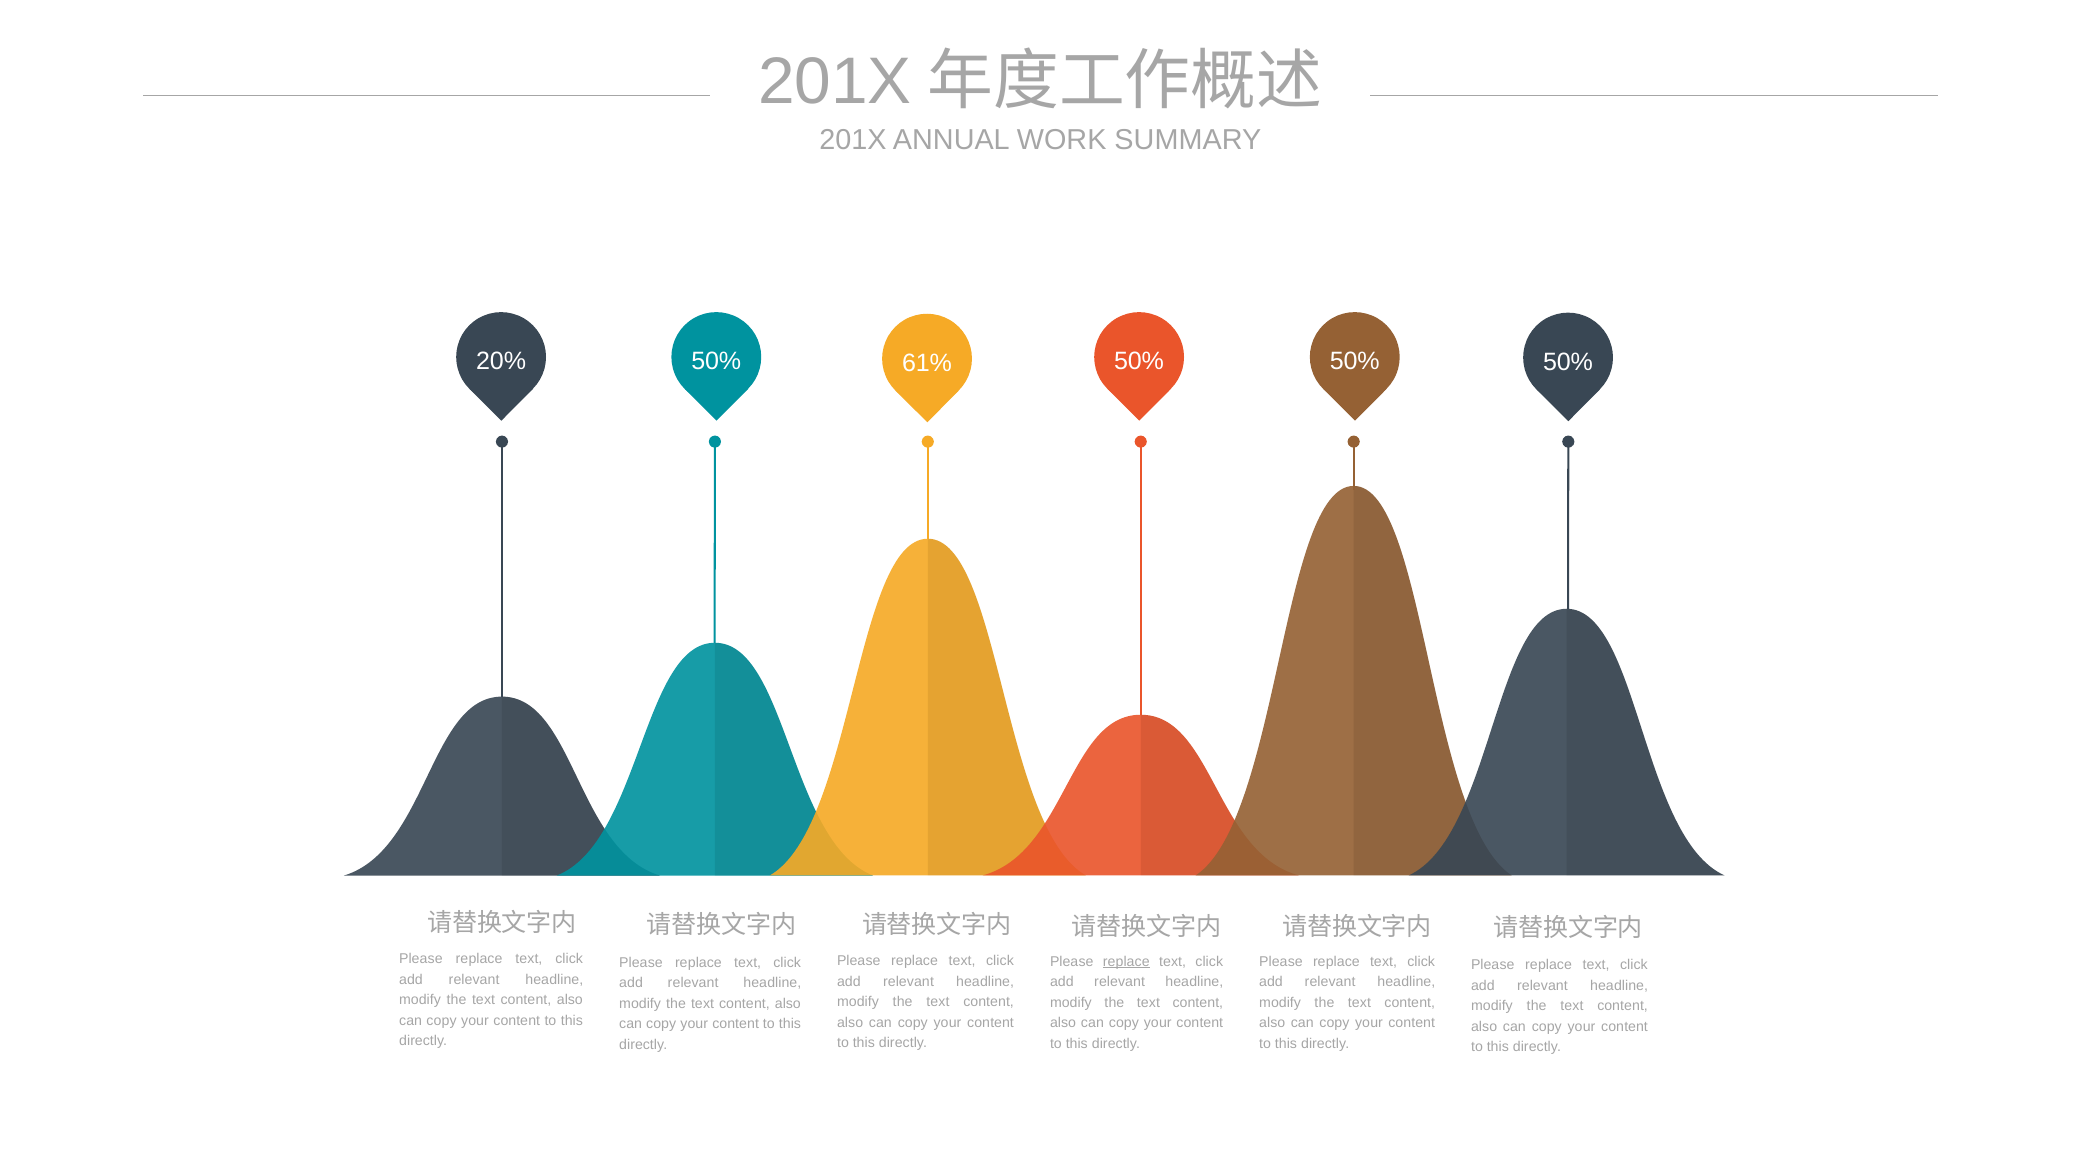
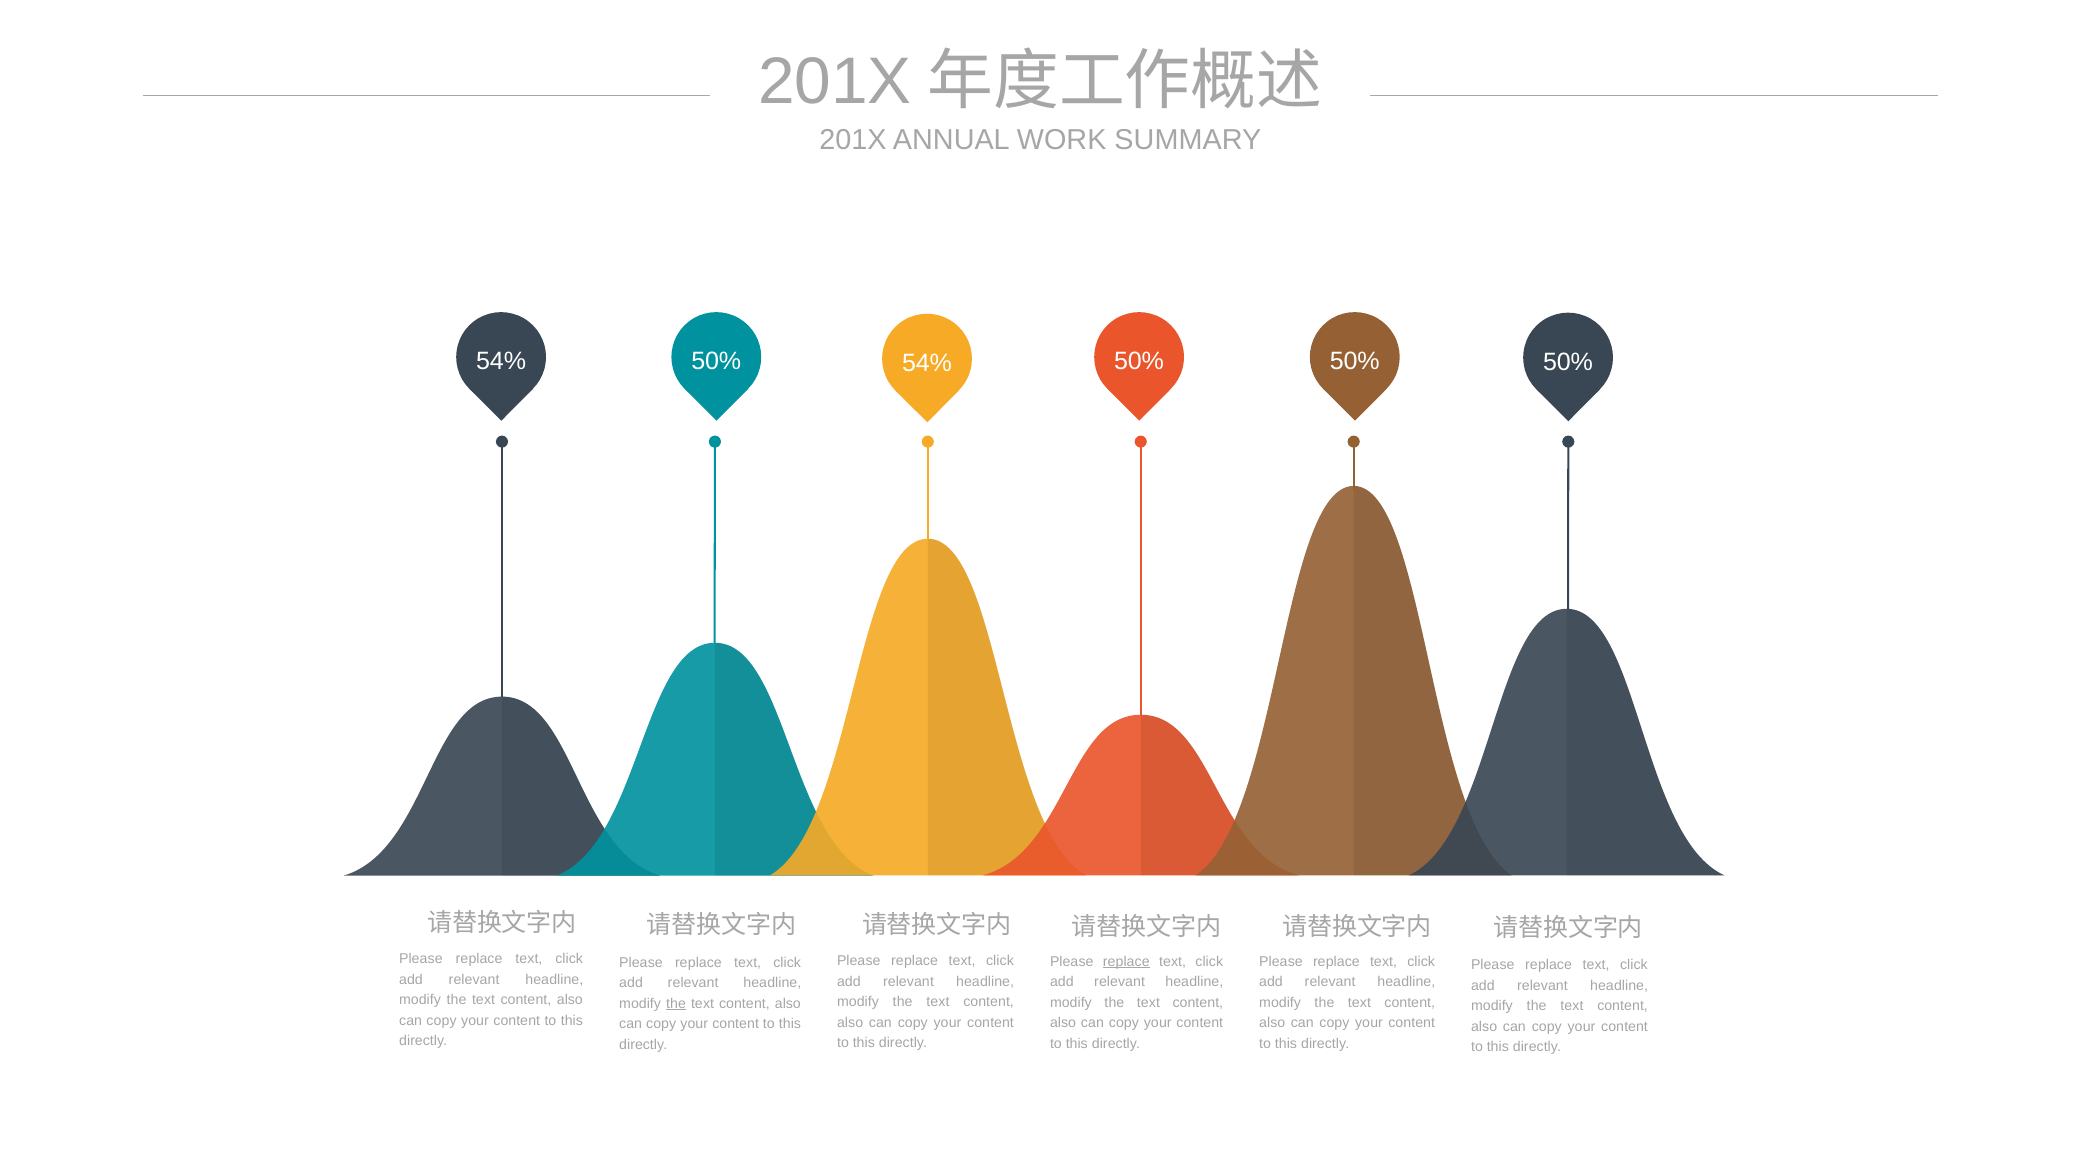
20%: 20% -> 54% (501, 362)
61%: 61% -> 54% (927, 363)
the underline: none -> present (676, 1003)
